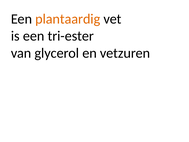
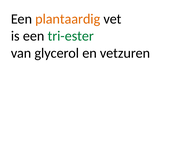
tri-ester colour: black -> green (71, 36)
